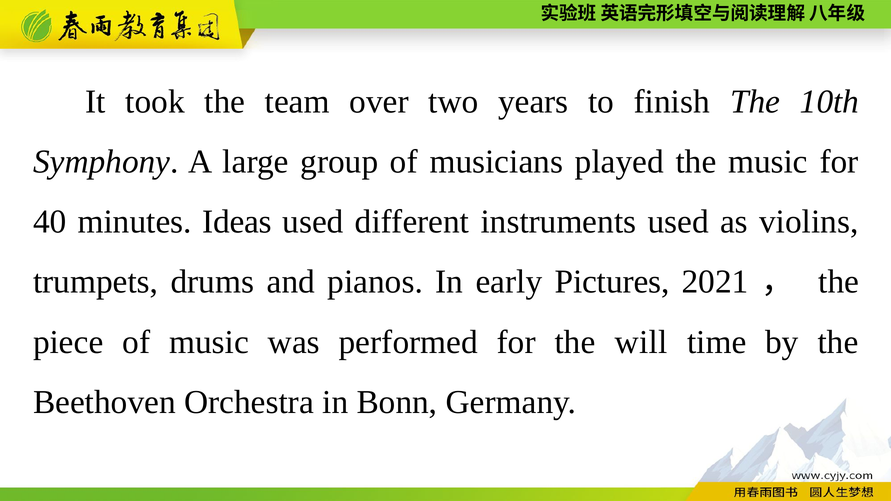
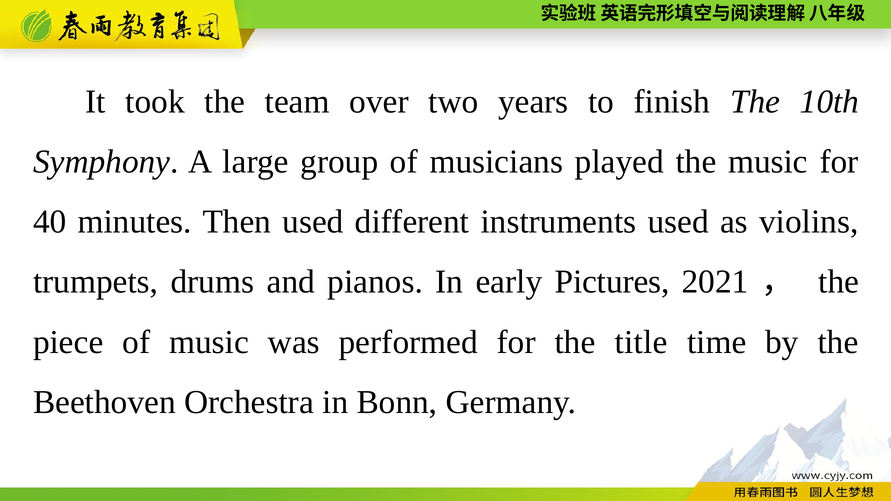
Ideas: Ideas -> Then (237, 222)
will: will -> title (641, 342)
